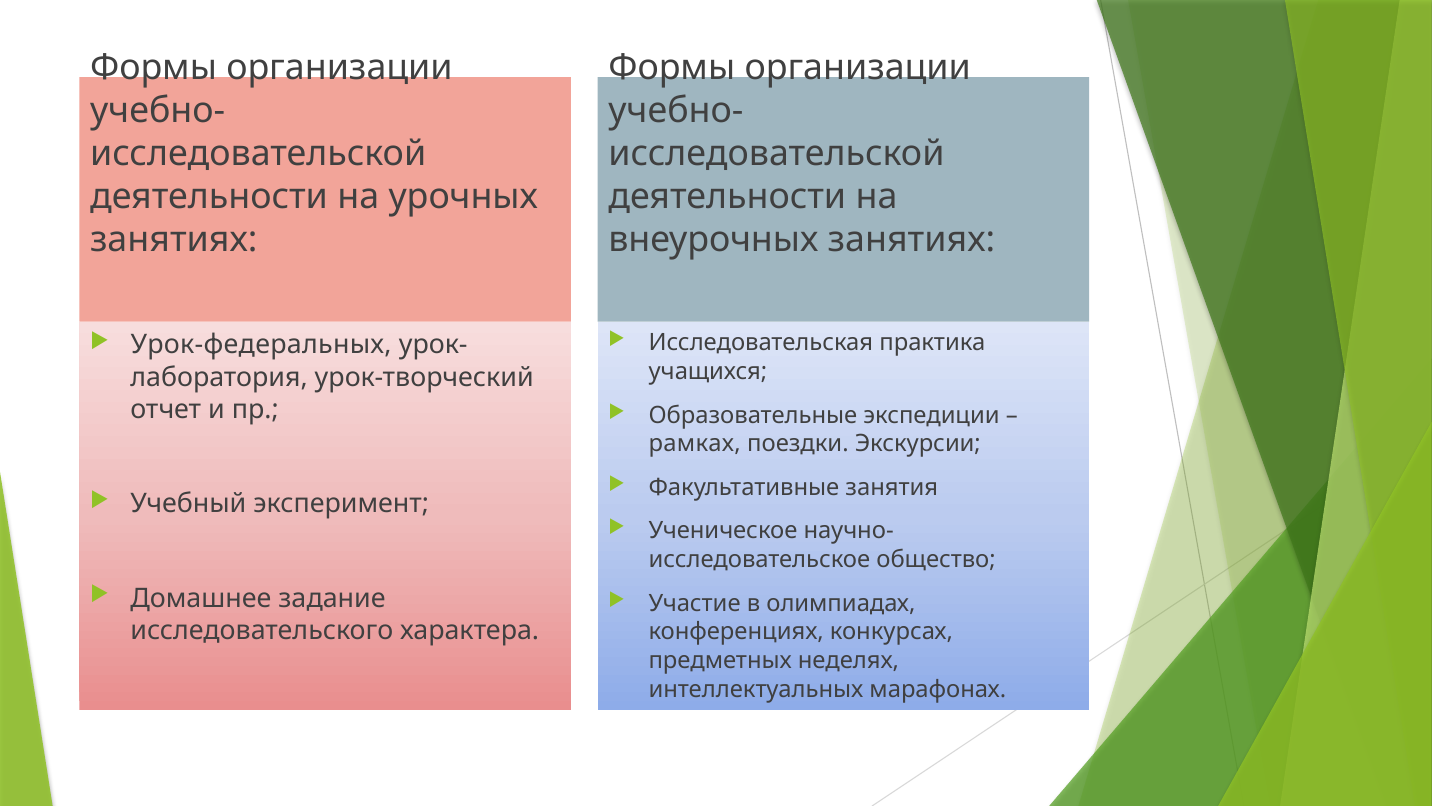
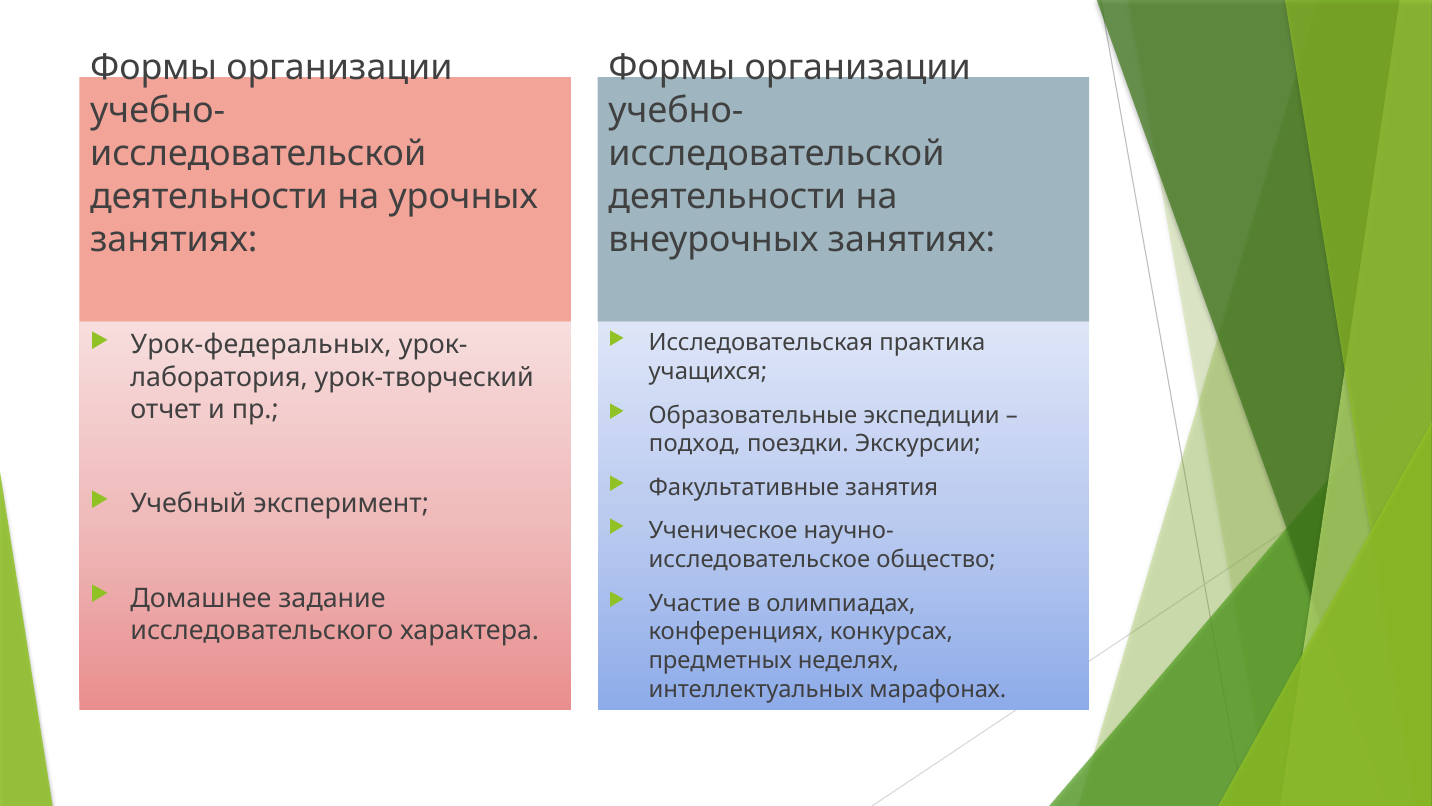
рамках: рамках -> подход (695, 444)
